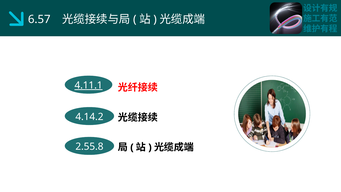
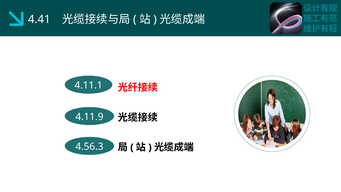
6.57: 6.57 -> 4.41 (39, 19)
4.11.1 underline: present -> none (89, 85)
4.14.2: 4.14.2 -> 4.11.9 (89, 117)
2.55.8: 2.55.8 -> 4.56.3 (89, 146)
